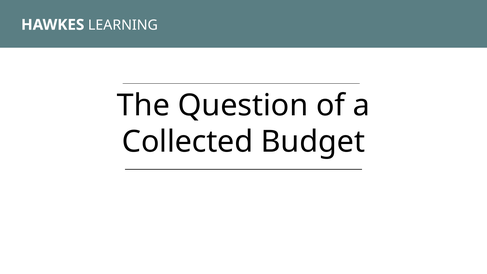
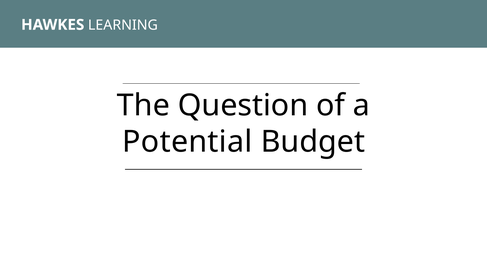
Collected: Collected -> Potential (187, 142)
